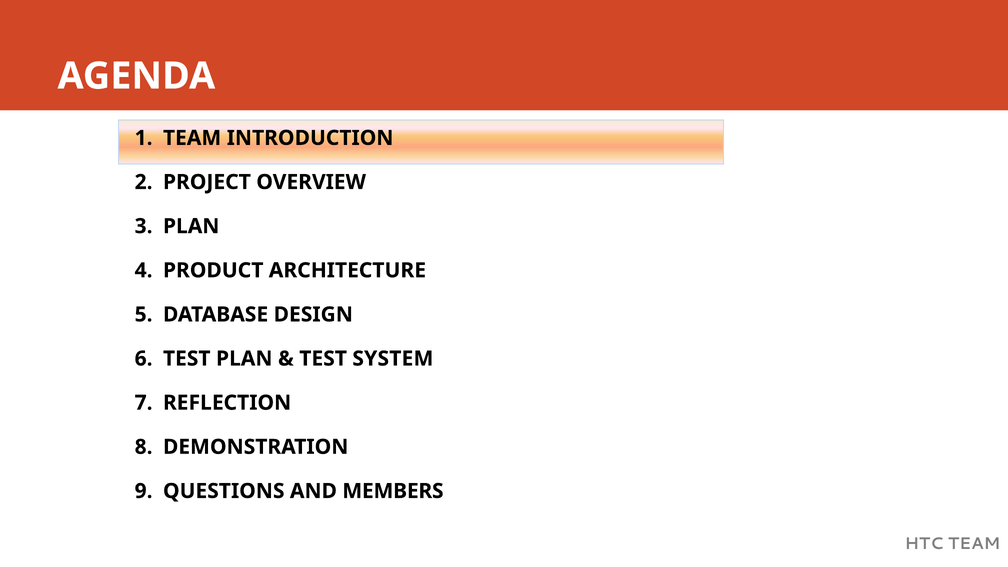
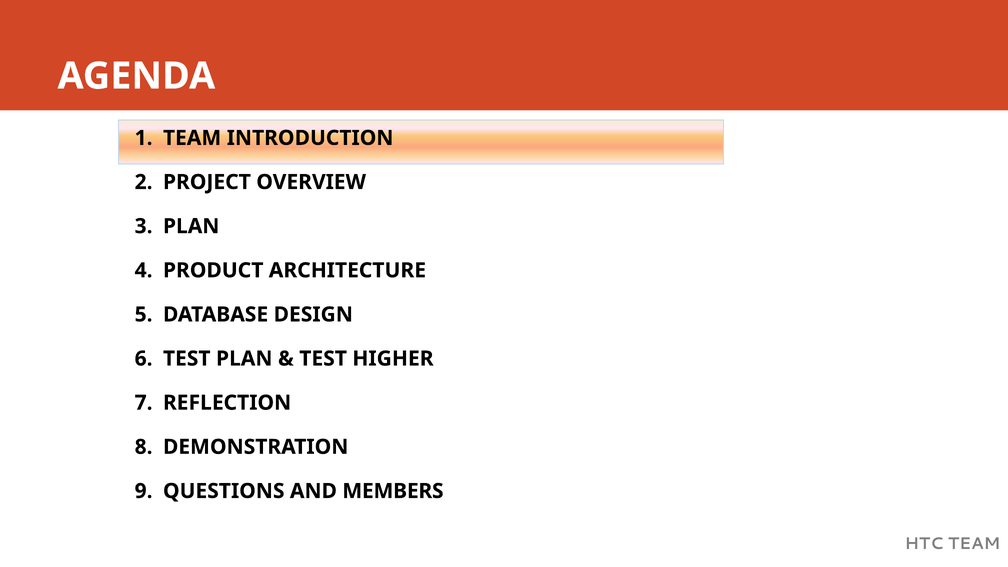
SYSTEM: SYSTEM -> HIGHER (393, 359)
